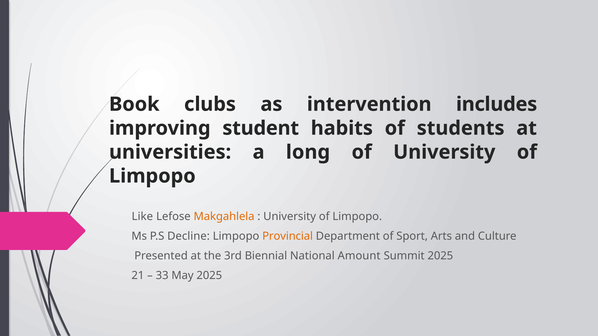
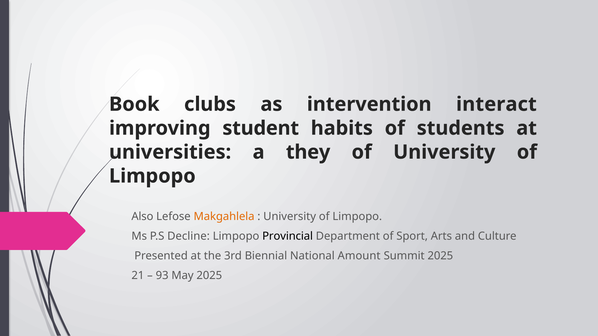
includes: includes -> interact (496, 104)
long: long -> they (308, 152)
Like: Like -> Also (142, 217)
Provincial colour: orange -> black (288, 236)
33: 33 -> 93 (162, 276)
